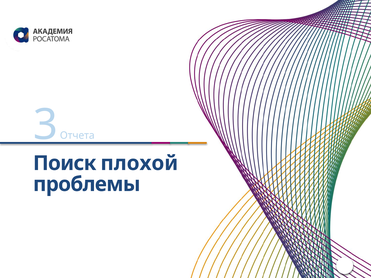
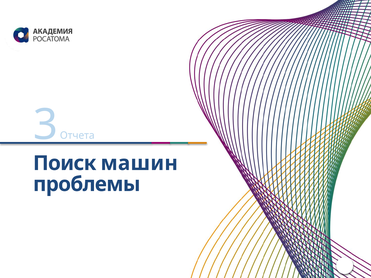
плохой: плохой -> машин (139, 163)
